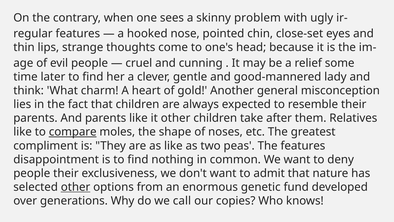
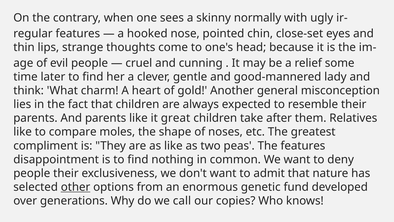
problem: problem -> normally (258, 18)
it other: other -> great (176, 118)
compare underline: present -> none (73, 132)
